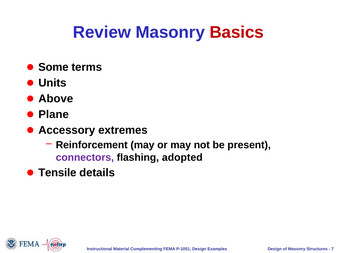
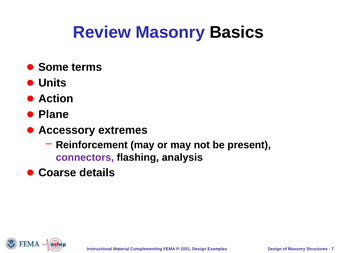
Basics colour: red -> black (237, 32)
Above: Above -> Action (56, 99)
adopted: adopted -> analysis (182, 157)
Tensile: Tensile -> Coarse (57, 172)
